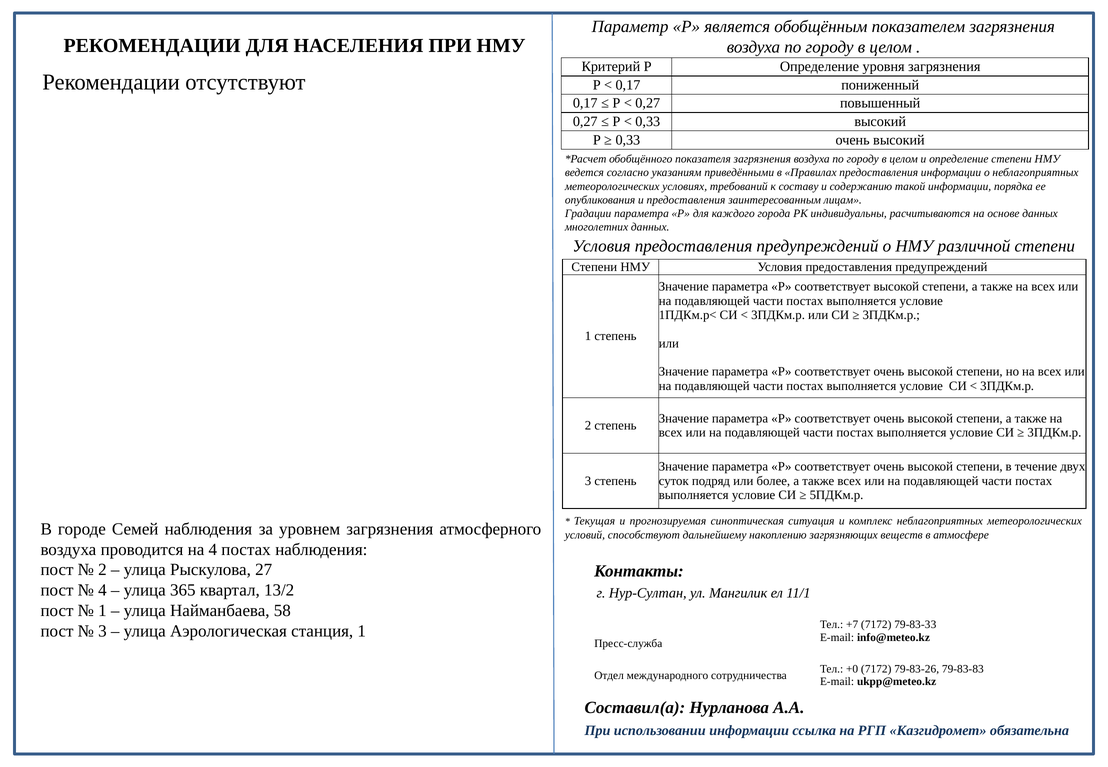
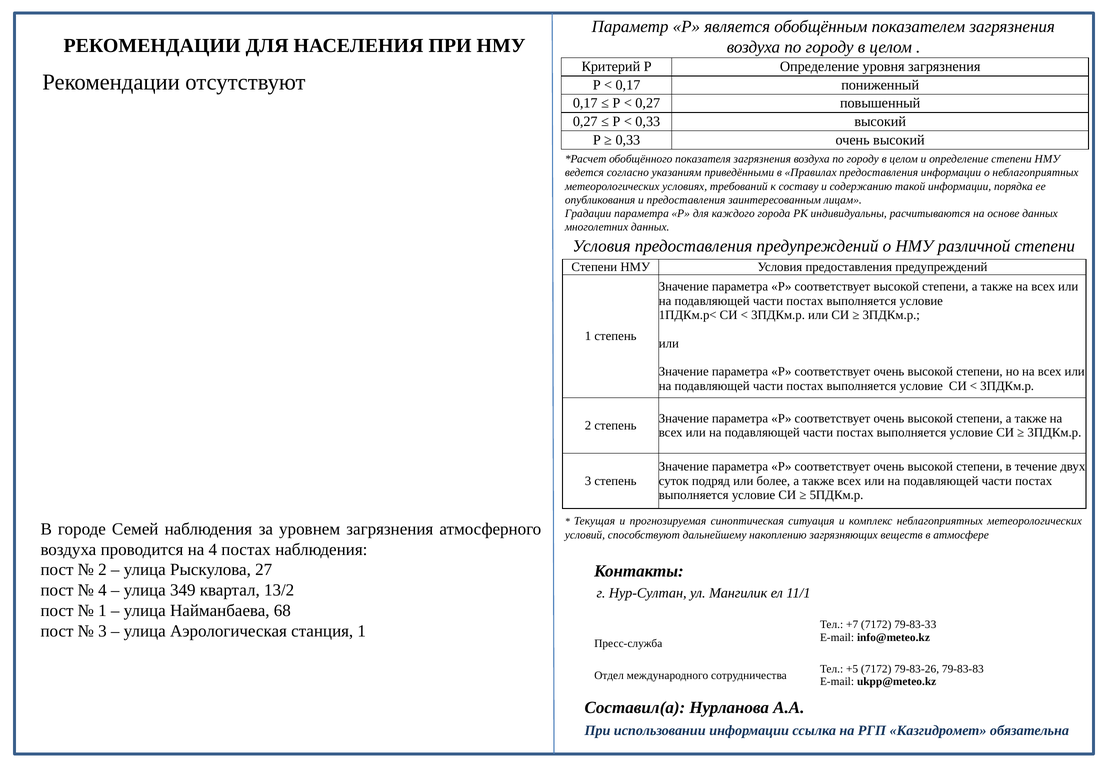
365: 365 -> 349 (183, 590)
58: 58 -> 68 (282, 611)
+0: +0 -> +5 (852, 669)
